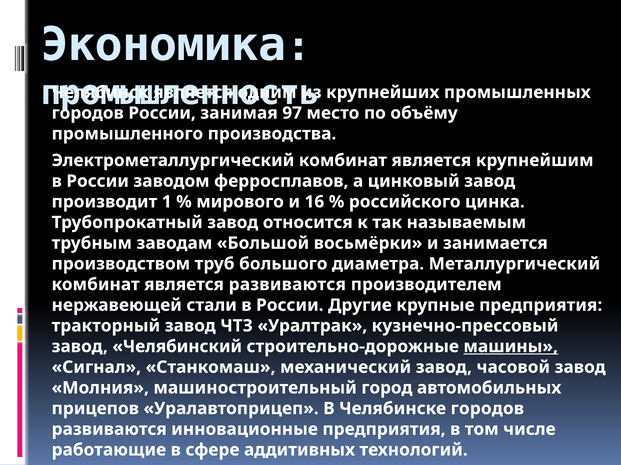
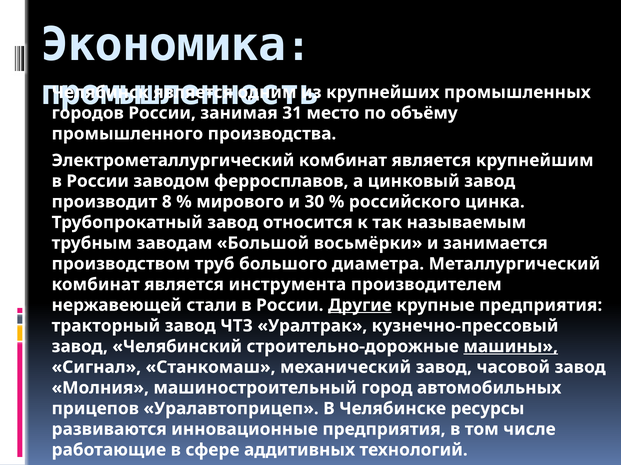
97: 97 -> 31 (292, 113)
1: 1 -> 8 (167, 202)
16: 16 -> 30 (314, 202)
является развиваются: развиваются -> инструмента (287, 285)
Другие underline: none -> present (360, 306)
Челябинске городов: городов -> ресурсы (487, 409)
